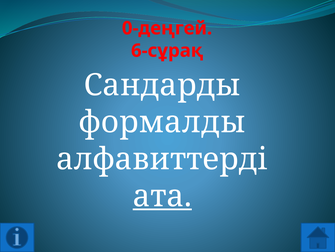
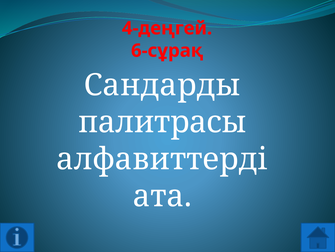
0-деңгей: 0-деңгей -> 4-деңгей (167, 28)
формалды: формалды -> палитрасы (162, 122)
ата underline: present -> none (162, 196)
